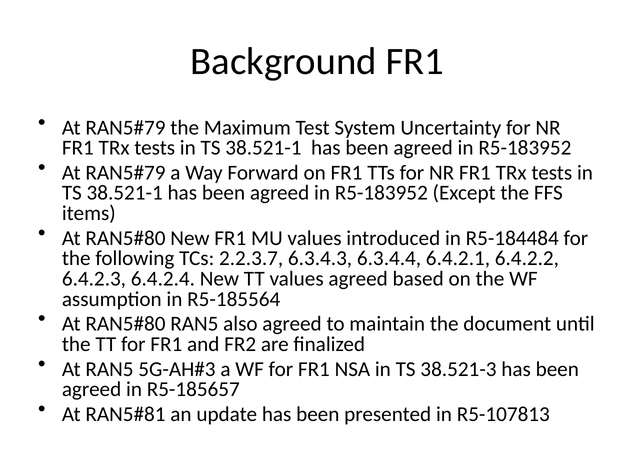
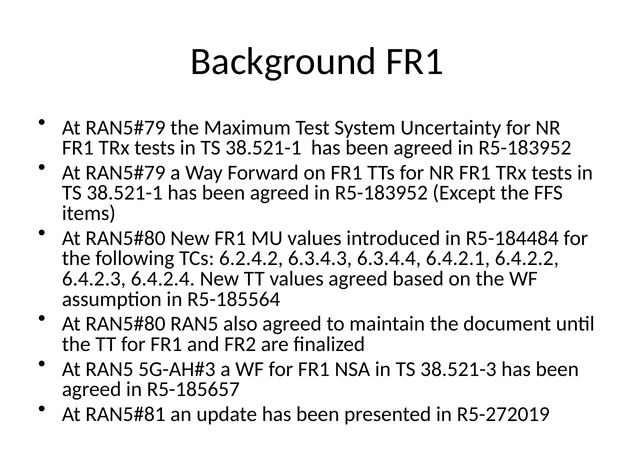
2.2.3.7: 2.2.3.7 -> 6.2.4.2 (251, 259)
R5-107813: R5-107813 -> R5-272019 (503, 414)
